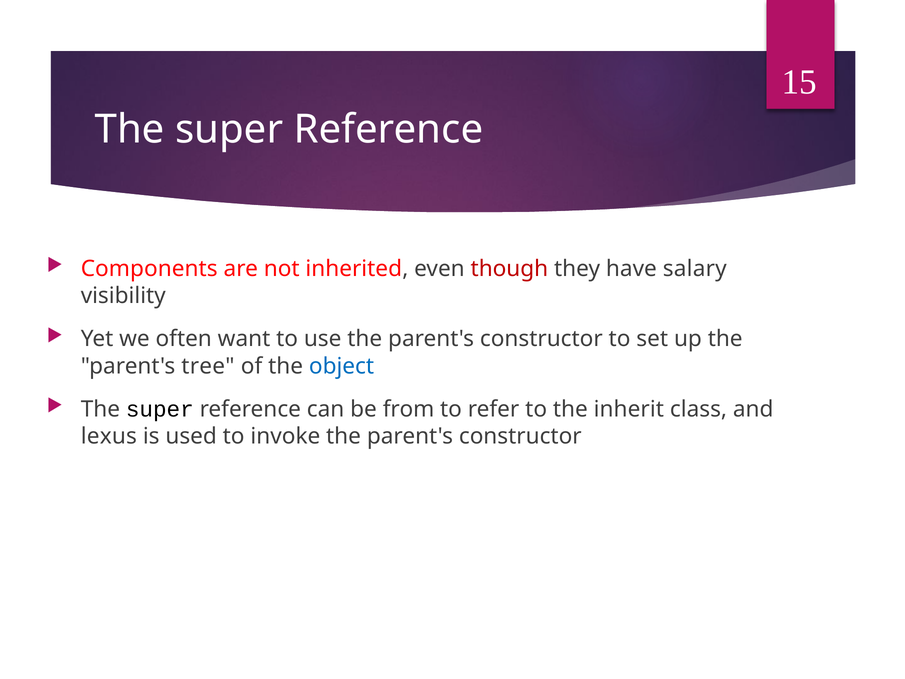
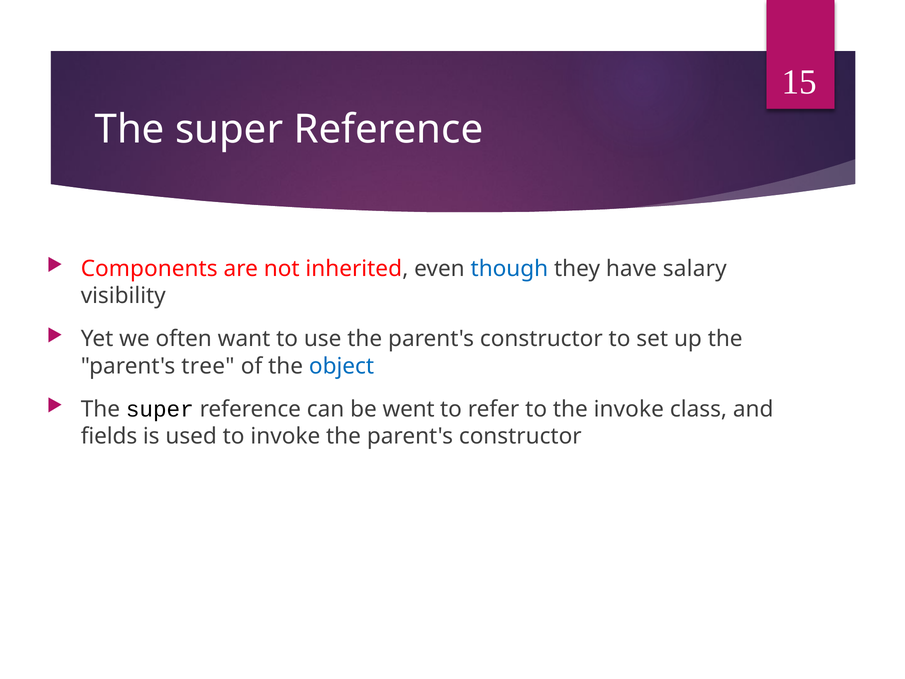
though colour: red -> blue (509, 269)
from: from -> went (409, 409)
the inherit: inherit -> invoke (629, 409)
lexus: lexus -> fields (109, 436)
